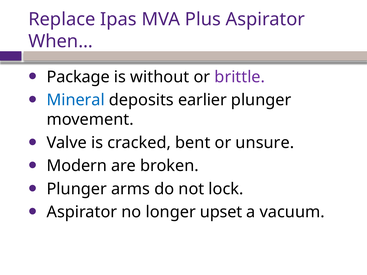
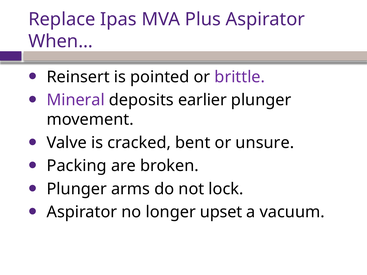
Package: Package -> Reinsert (78, 77)
without: without -> pointed (160, 77)
Mineral colour: blue -> purple (76, 100)
Modern: Modern -> Packing (77, 166)
